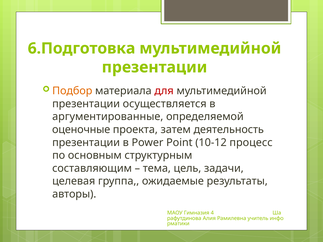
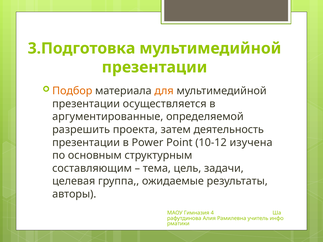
6.Подготовка: 6.Подготовка -> 3.Подготовка (82, 48)
для colour: red -> orange (164, 91)
оценочные: оценочные -> разрешить (81, 130)
процесс: процесс -> изучена (251, 143)
